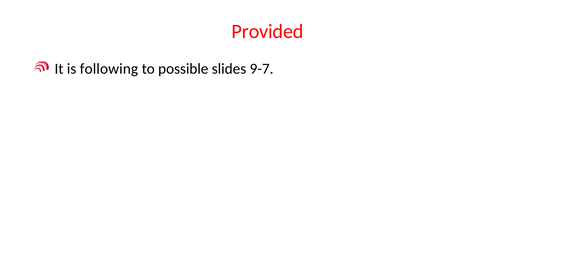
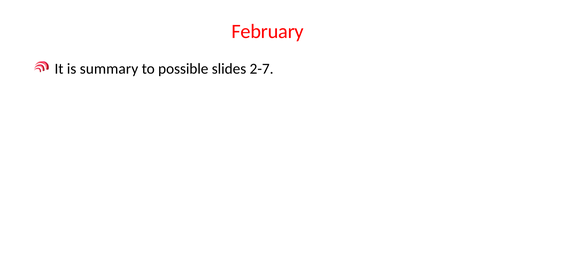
Provided: Provided -> February (268, 31)
following: following -> summary (109, 69)
9-7: 9-7 -> 2-7 (262, 69)
